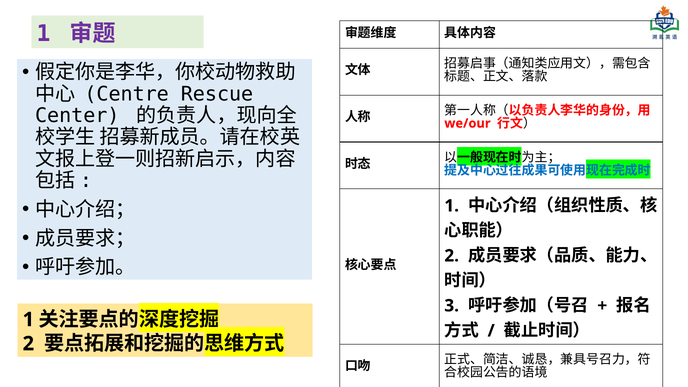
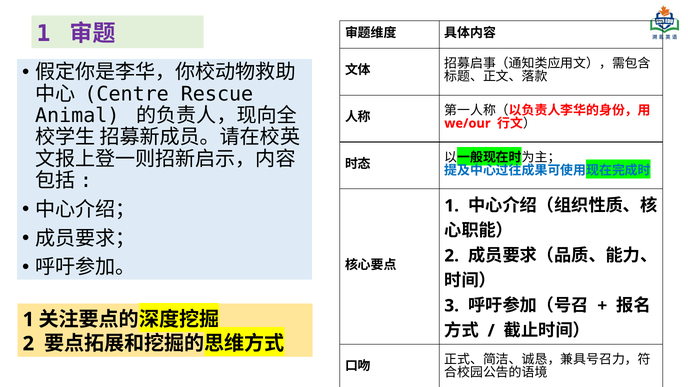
Center: Center -> Animal (77, 116)
